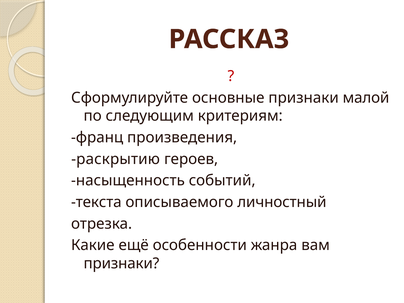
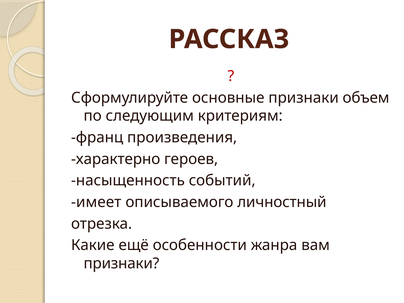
малой: малой -> объем (366, 98)
раскрытию: раскрытию -> характерно (116, 159)
текста: текста -> имеет (96, 202)
